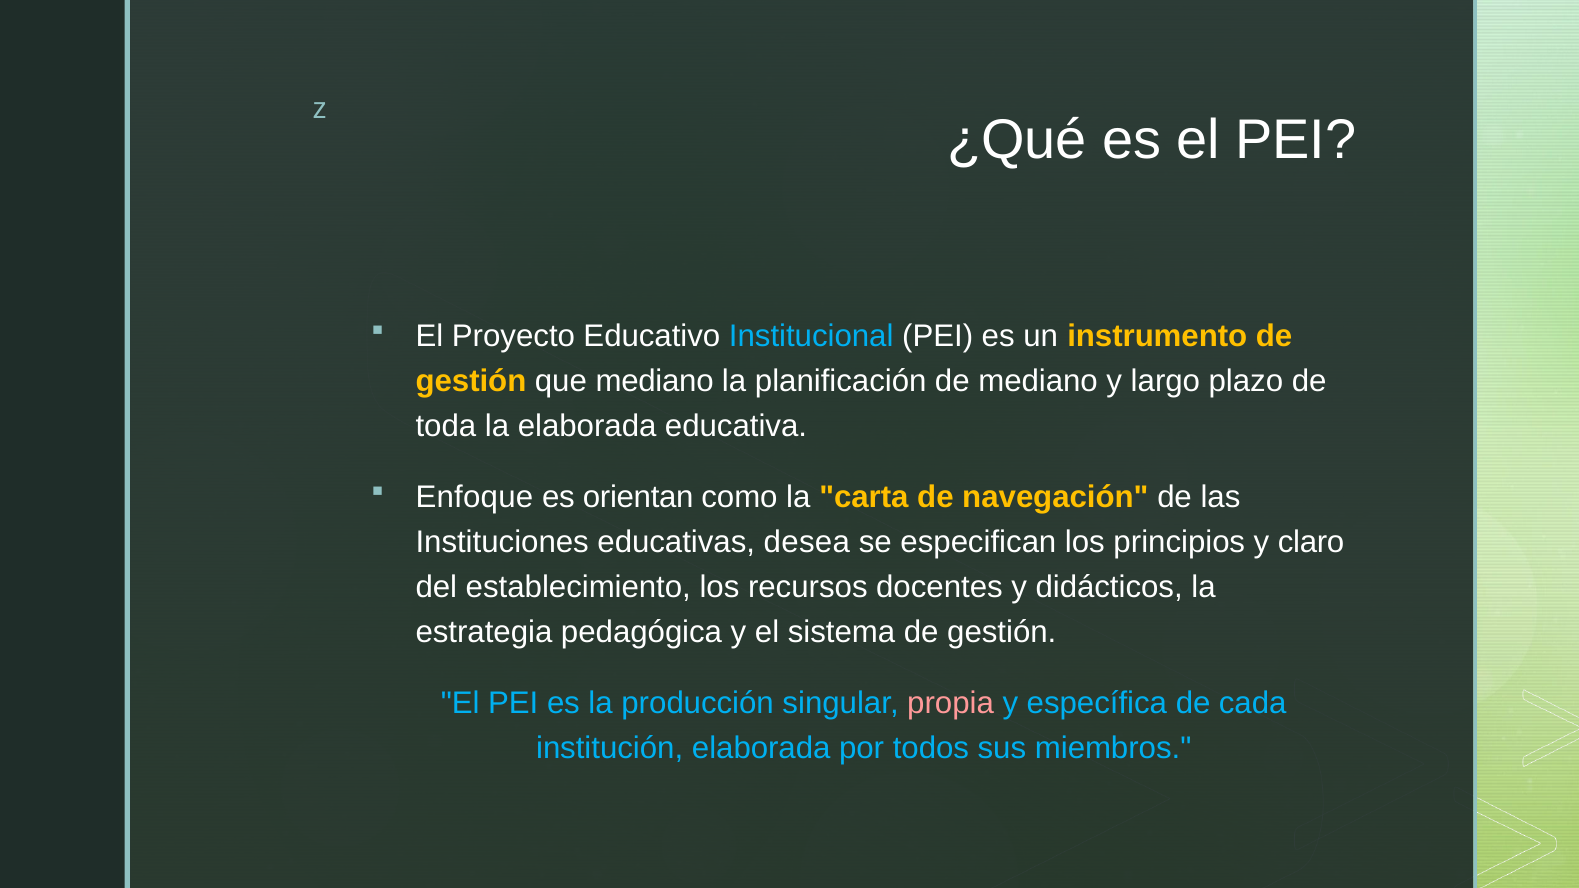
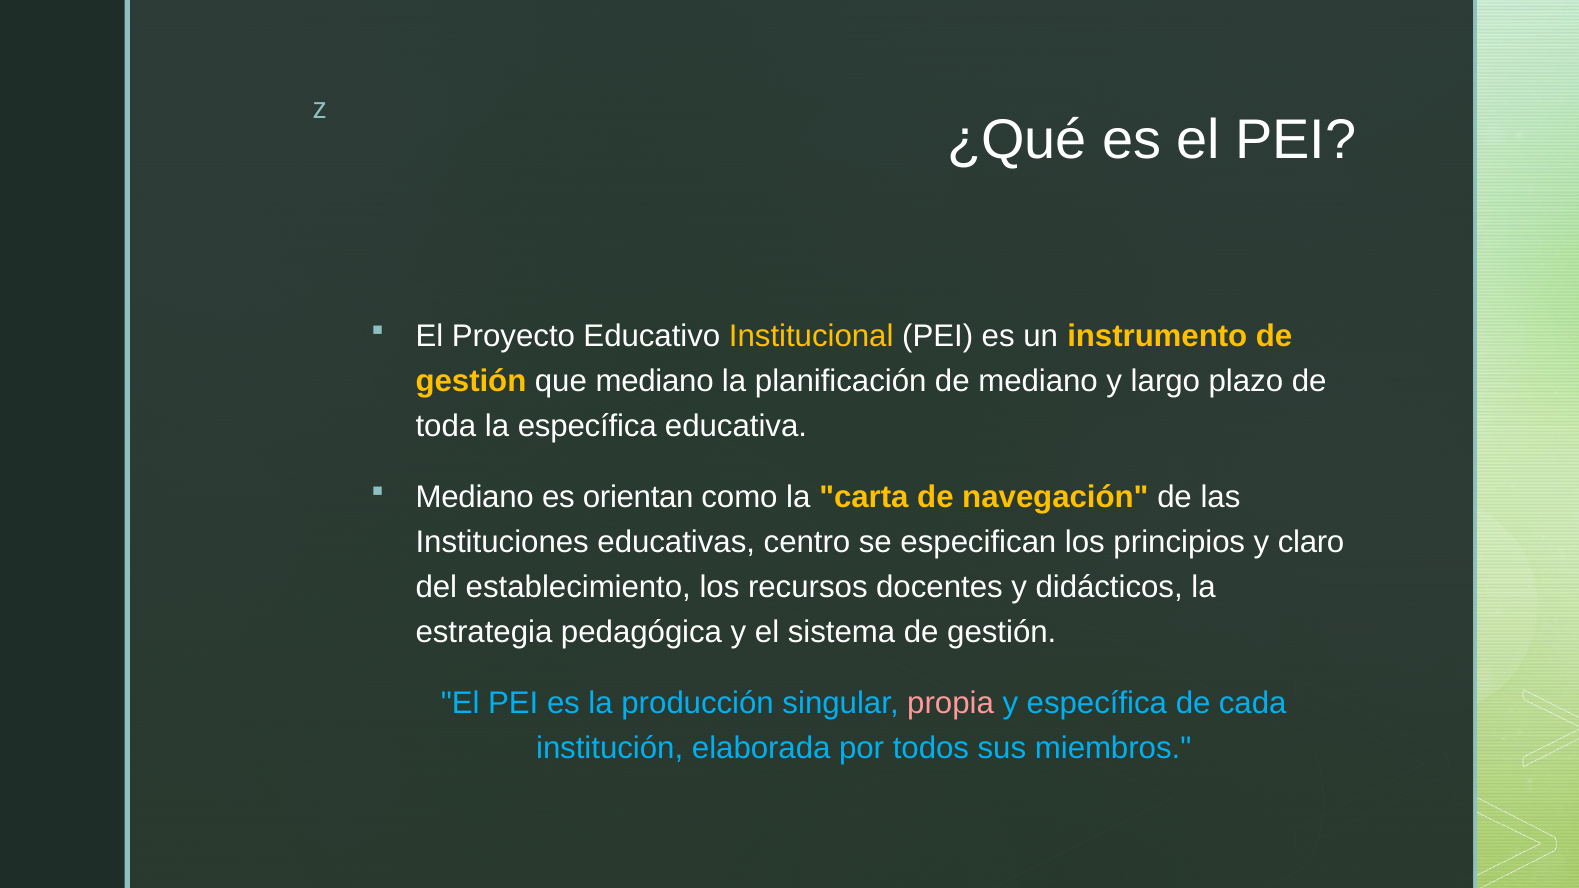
Institucional colour: light blue -> yellow (811, 336)
la elaborada: elaborada -> específica (587, 426)
Enfoque: Enfoque -> Mediano (475, 497)
desea: desea -> centro (807, 542)
